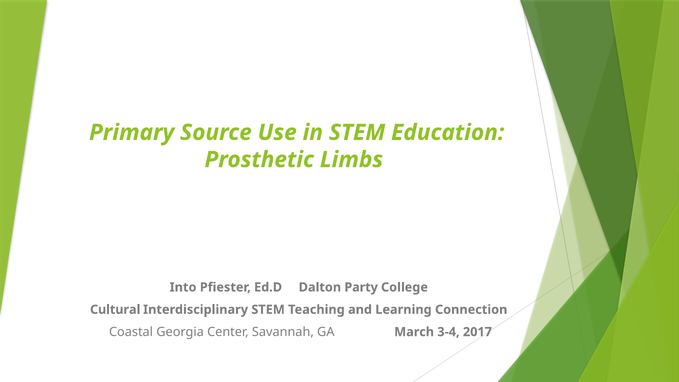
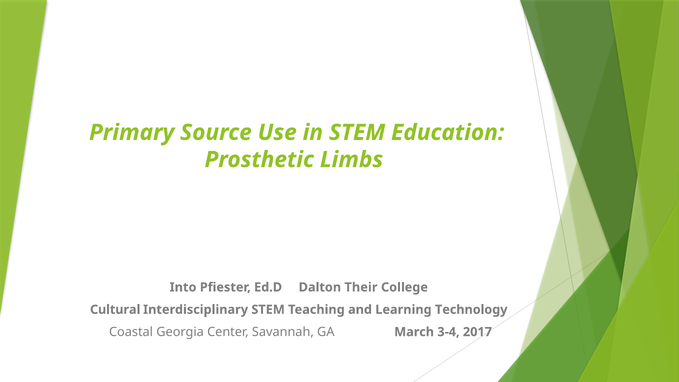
Party: Party -> Their (361, 287)
Connection: Connection -> Technology (471, 310)
